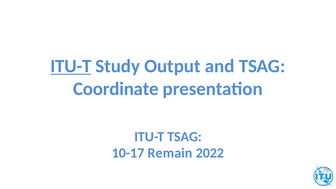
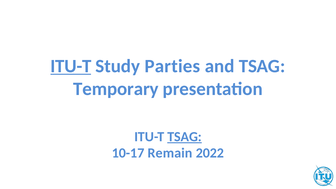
Output: Output -> Parties (172, 66)
Coordinate: Coordinate -> Temporary (116, 89)
TSAG underline: none -> present (185, 137)
